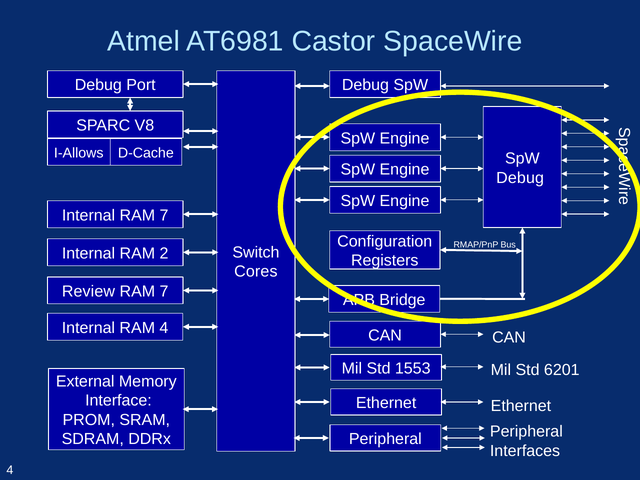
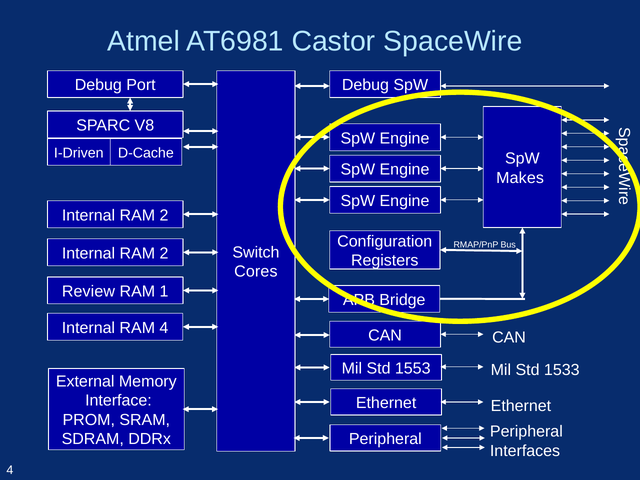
I-Allows: I-Allows -> I-Driven (79, 153)
Debug: Debug -> Makes (520, 178)
7: 7 -> 2 (164, 215)
7: 7 -> 1 (164, 292)
6201: 6201 -> 1533 (562, 370)
